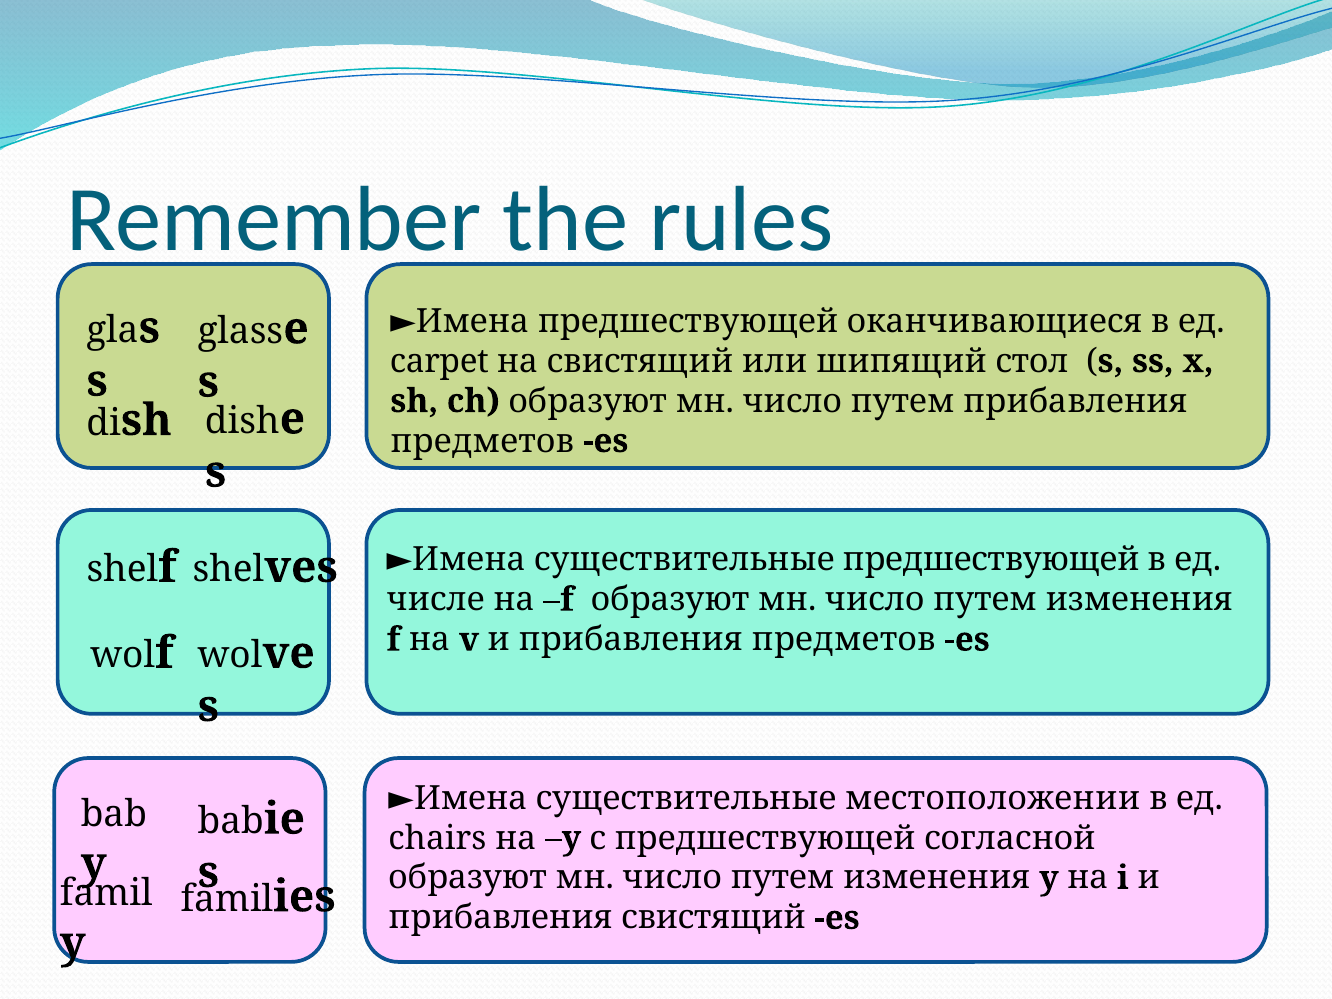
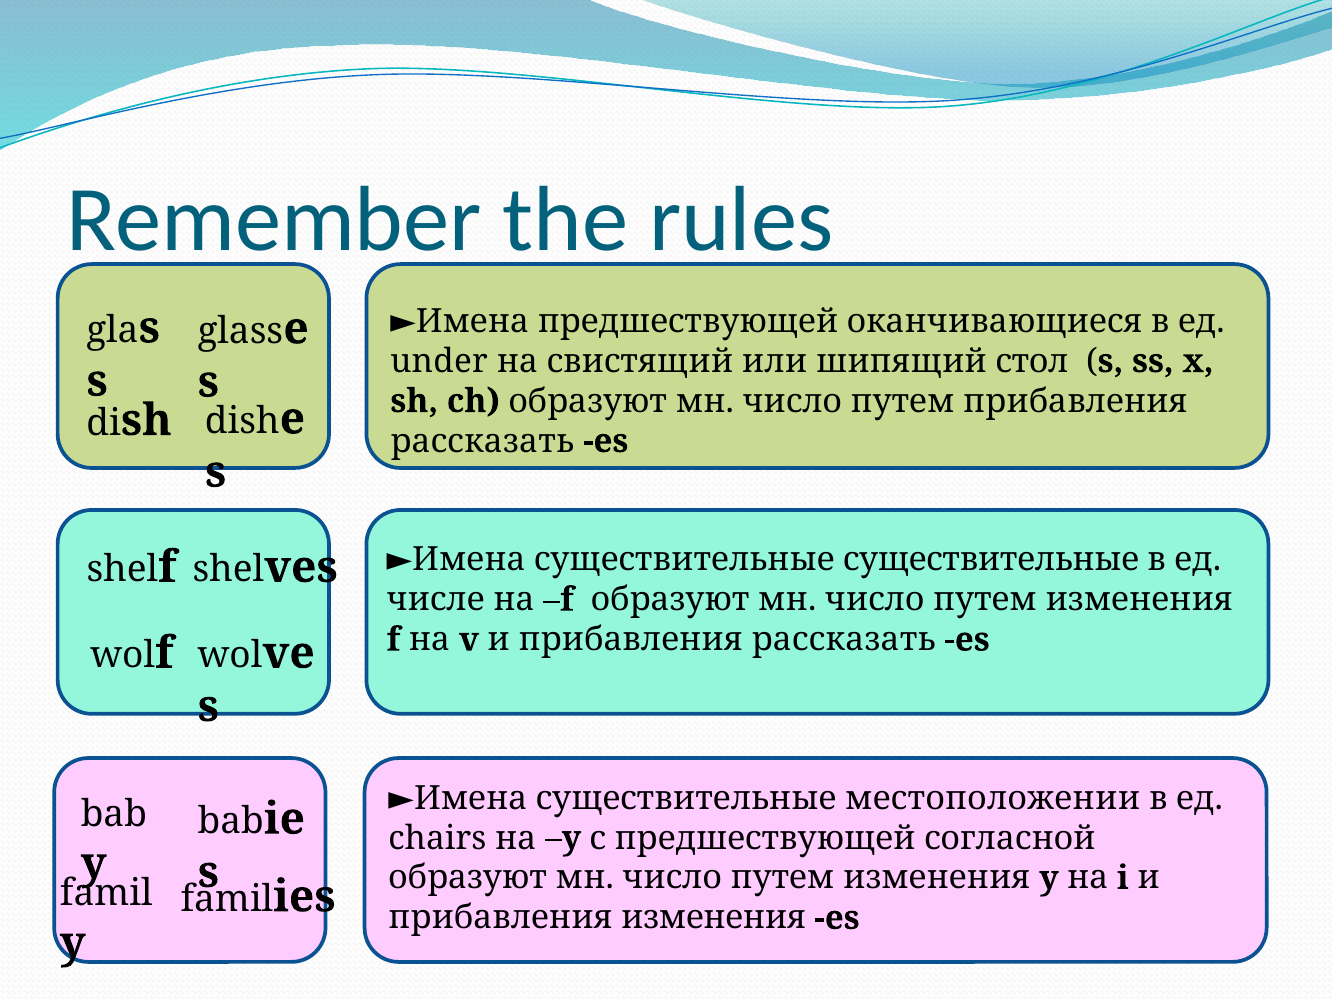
carpet: carpet -> under (439, 361)
предметов: предметов -> рассказать (482, 441)
существительные предшествующей: предшествующей -> существительные (991, 560)
и прибавления предметов: предметов -> рассказать (844, 640)
прибавления свистящий: свистящий -> изменения (714, 918)
